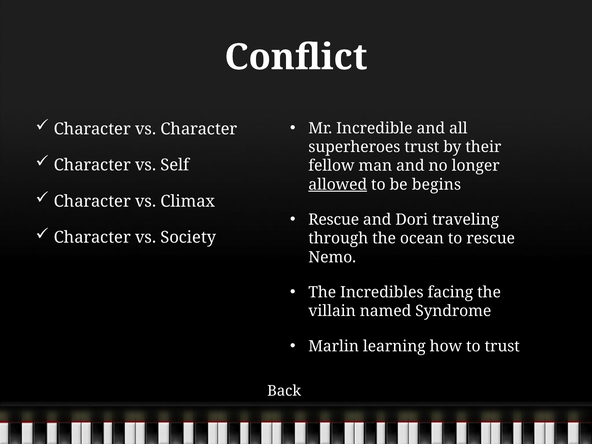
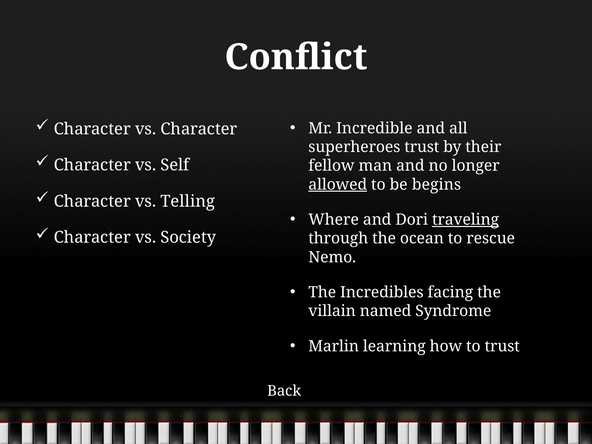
Climax: Climax -> Telling (188, 201)
Rescue: Rescue -> Where (334, 220)
traveling underline: none -> present (466, 220)
